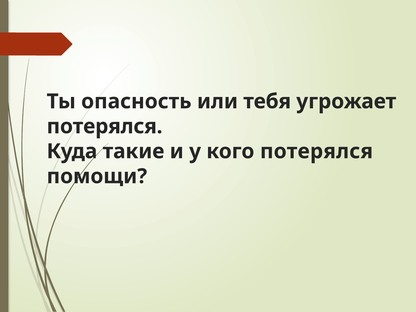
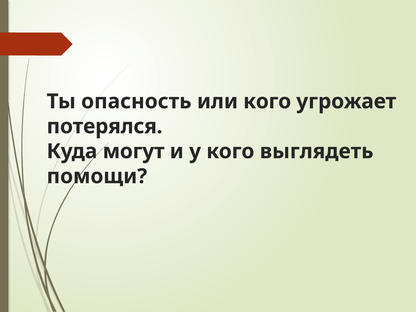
или тебя: тебя -> кого (267, 101)
такие: такие -> могут (134, 151)
кого потерялся: потерялся -> выглядеть (317, 151)
